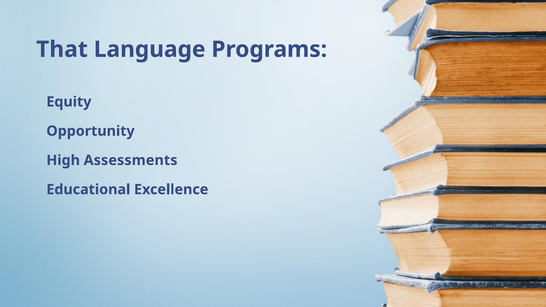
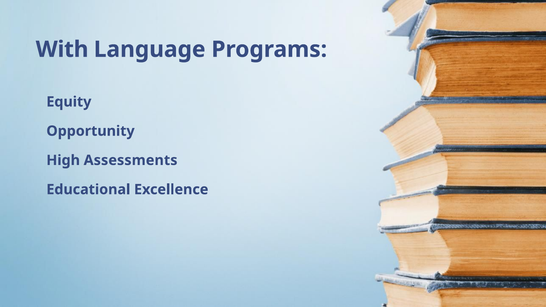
That: That -> With (62, 49)
